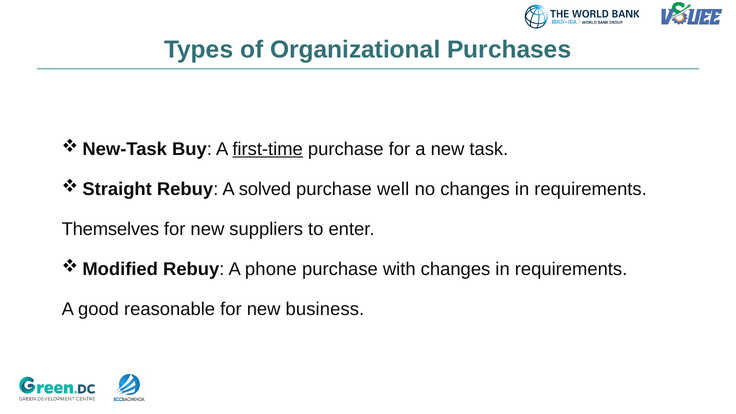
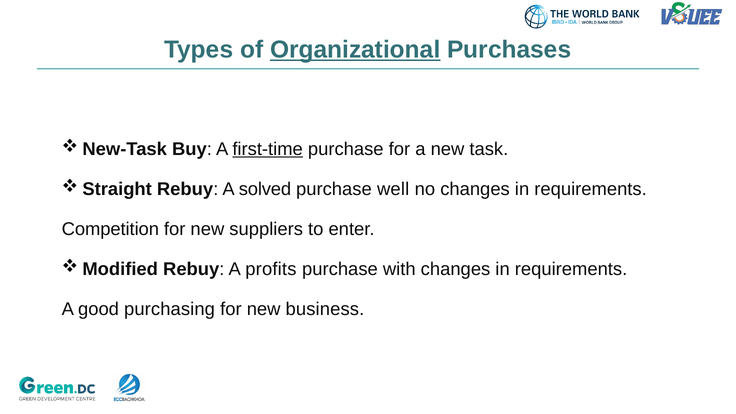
Organizational underline: none -> present (355, 50)
Themselves: Themselves -> Competition (110, 229)
phone: phone -> profits (271, 269)
reasonable: reasonable -> purchasing (170, 309)
